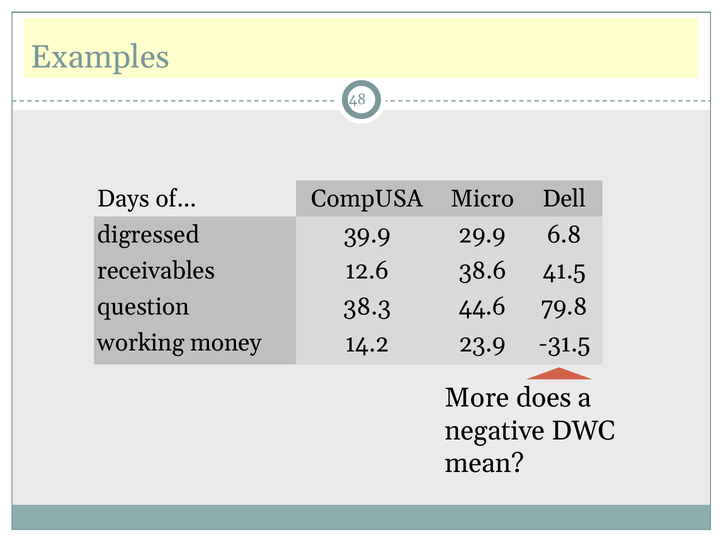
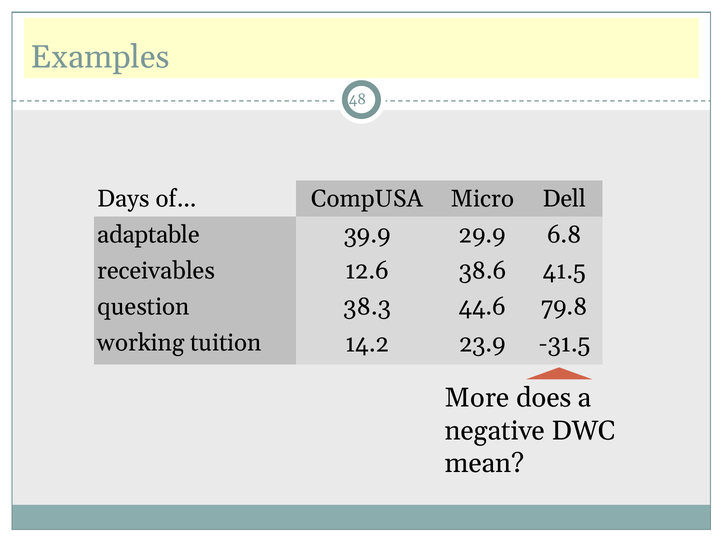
digressed: digressed -> adaptable (149, 235)
money: money -> tuition (226, 343)
